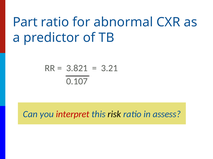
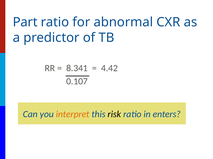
3.821: 3.821 -> 8.341 (77, 68)
3.21: 3.21 -> 4.42 (109, 68)
interpret colour: red -> orange (73, 115)
assess: assess -> enters (167, 115)
